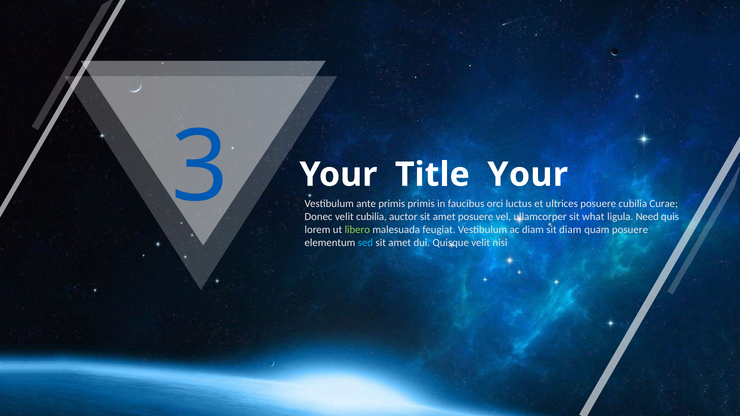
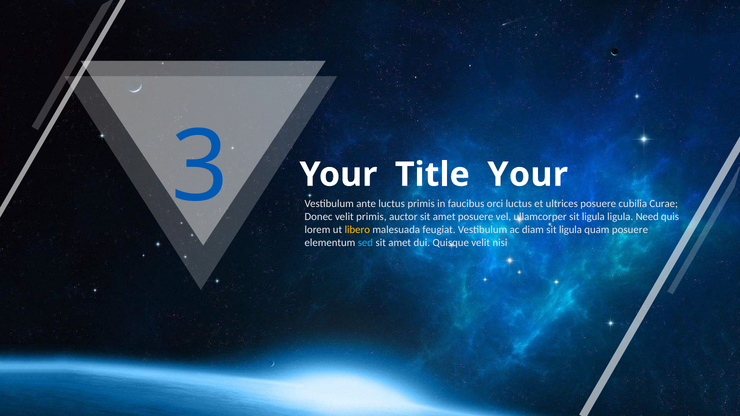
ante primis: primis -> luctus (392, 204)
velit cubilia: cubilia -> primis (371, 217)
ullamcorper sit what: what -> ligula (593, 217)
libero colour: light green -> yellow (357, 230)
diam sit diam: diam -> ligula (570, 230)
